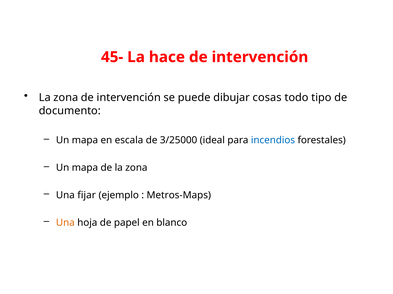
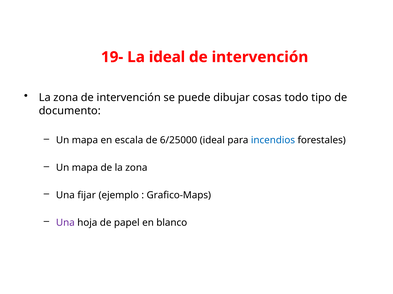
45-: 45- -> 19- (112, 57)
La hace: hace -> ideal (167, 57)
3/25000: 3/25000 -> 6/25000 (179, 141)
Metros-Maps: Metros-Maps -> Grafico-Maps (179, 196)
Una colour: orange -> purple (65, 223)
